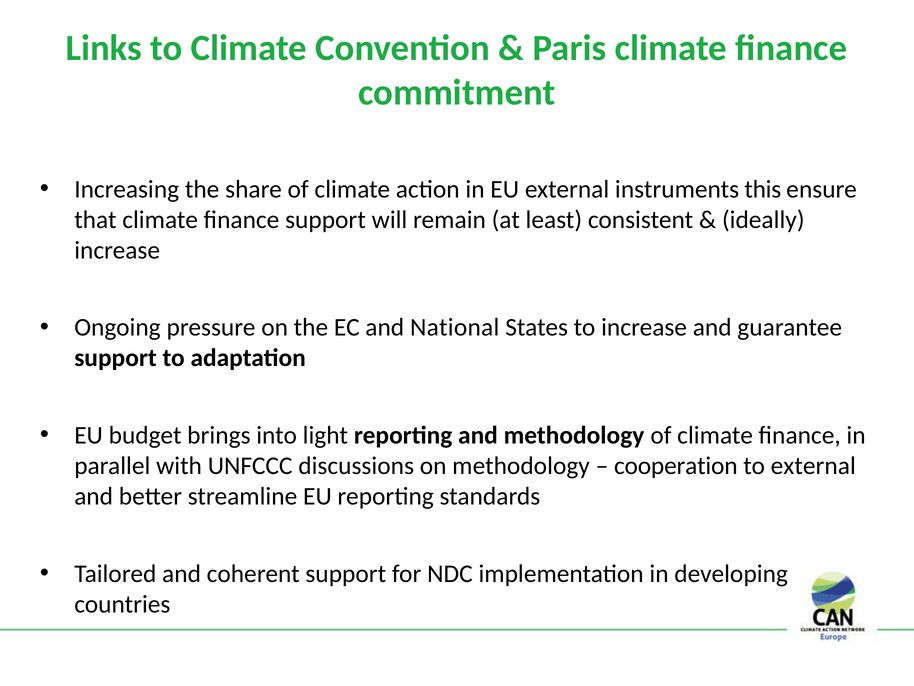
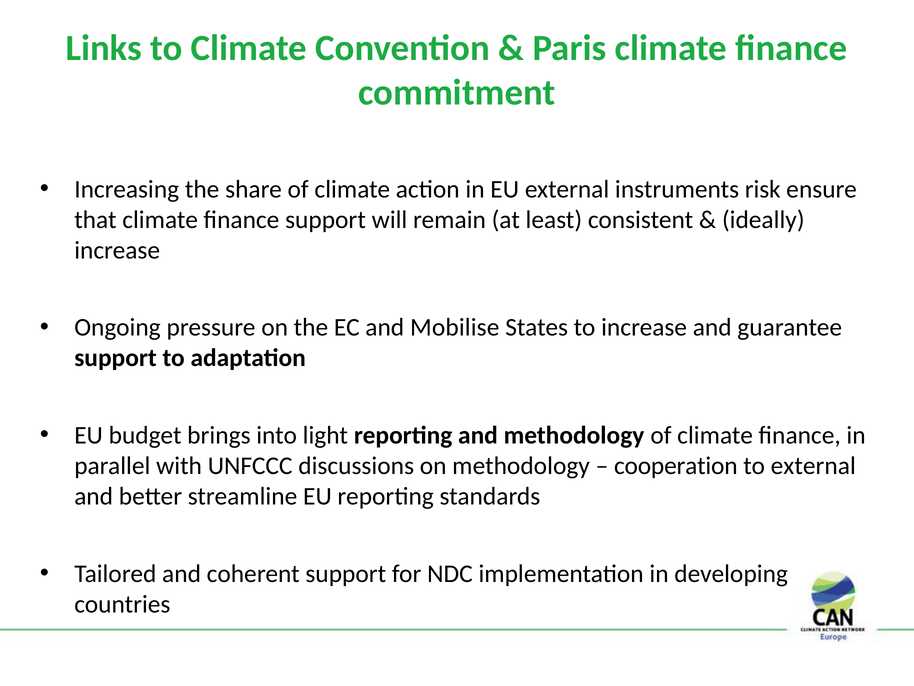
this: this -> risk (763, 189)
National: National -> Mobilise (455, 327)
